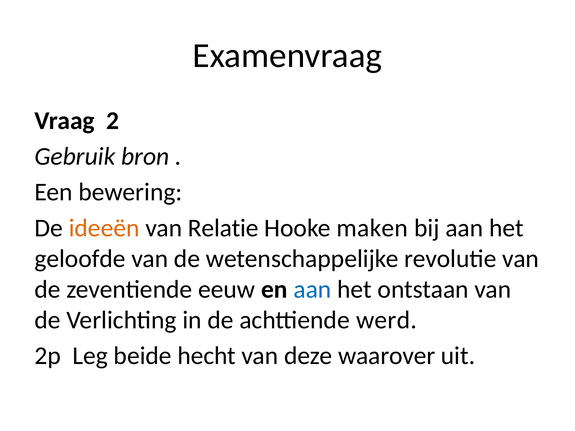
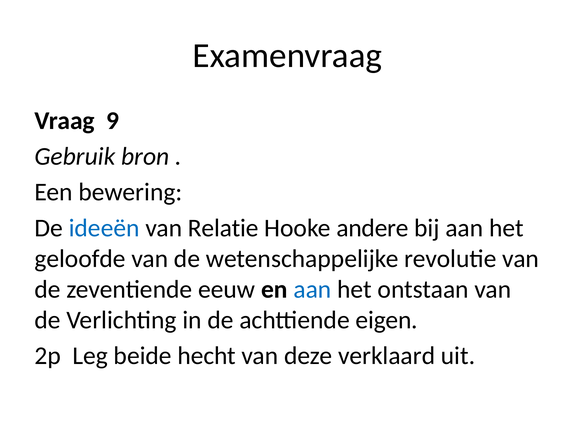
2: 2 -> 9 (113, 121)
ideeën colour: orange -> blue (104, 228)
maken: maken -> andere (372, 228)
werd: werd -> eigen (387, 320)
waarover: waarover -> verklaard (387, 356)
